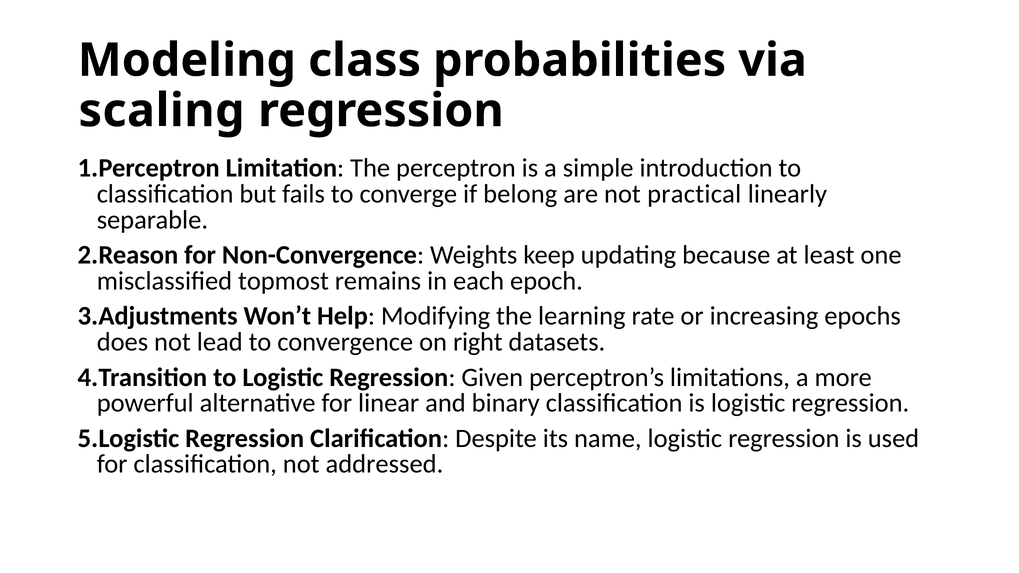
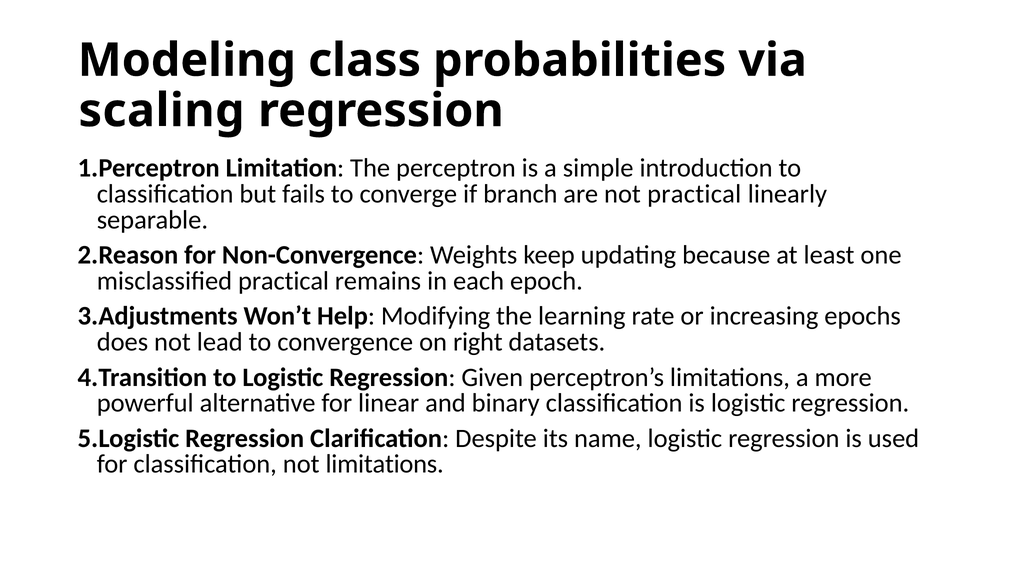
belong: belong -> branch (520, 194)
misclassified topmost: topmost -> practical (284, 281)
not addressed: addressed -> limitations (385, 464)
